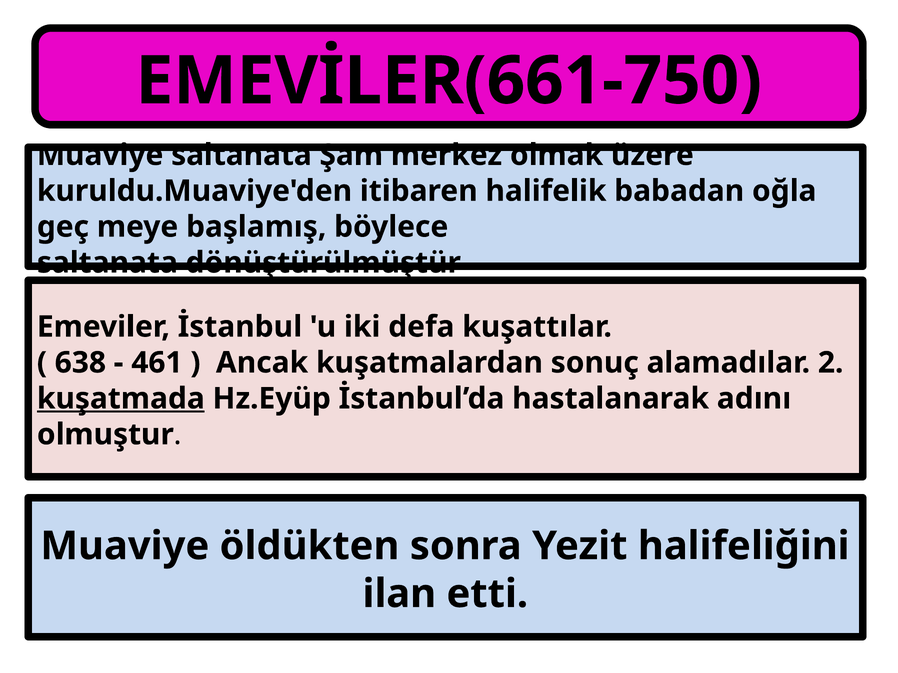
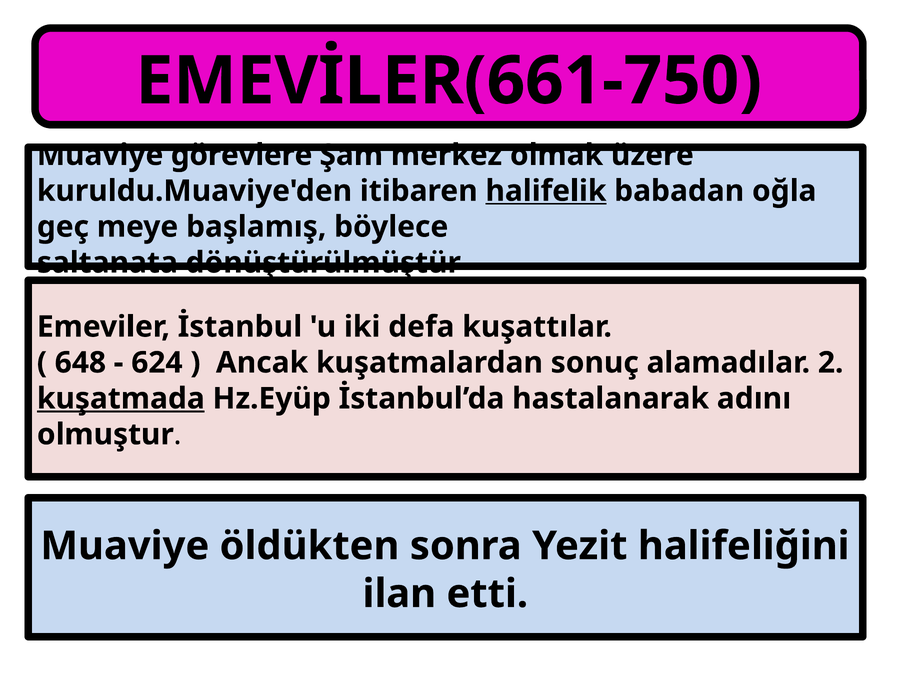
Muaviye saltanata: saltanata -> görevlere (242, 155)
halifelik underline: none -> present (546, 191)
638: 638 -> 648 (80, 363)
461: 461 -> 624 (157, 363)
